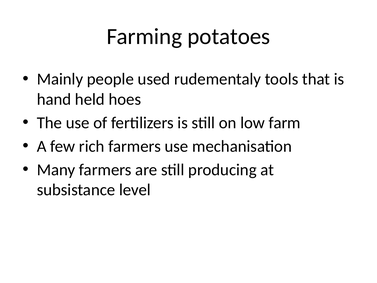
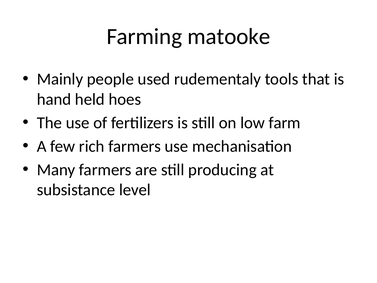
potatoes: potatoes -> matooke (229, 36)
